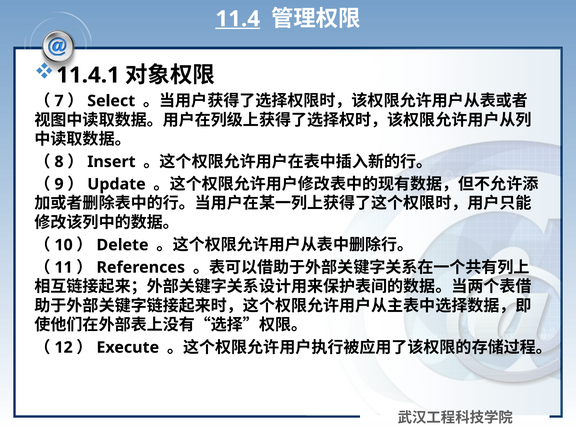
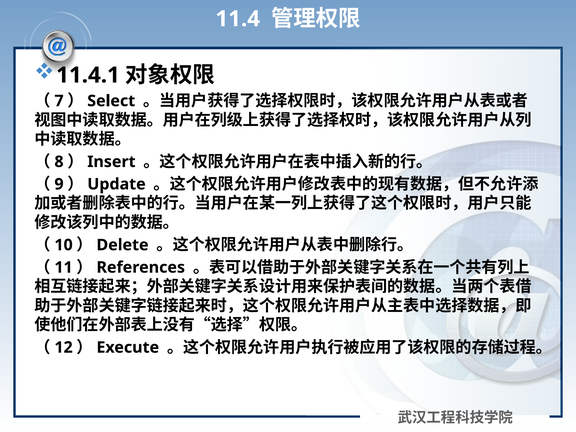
11.4 underline: present -> none (238, 19)
